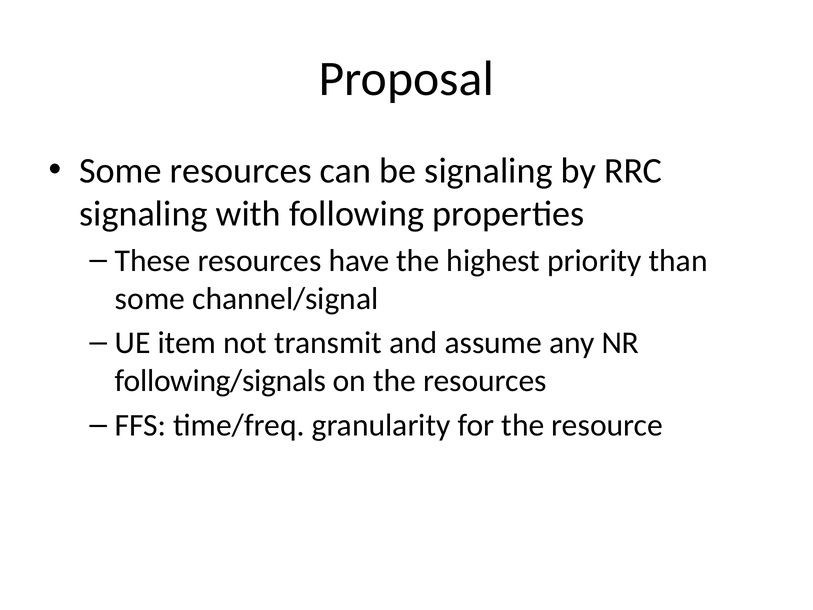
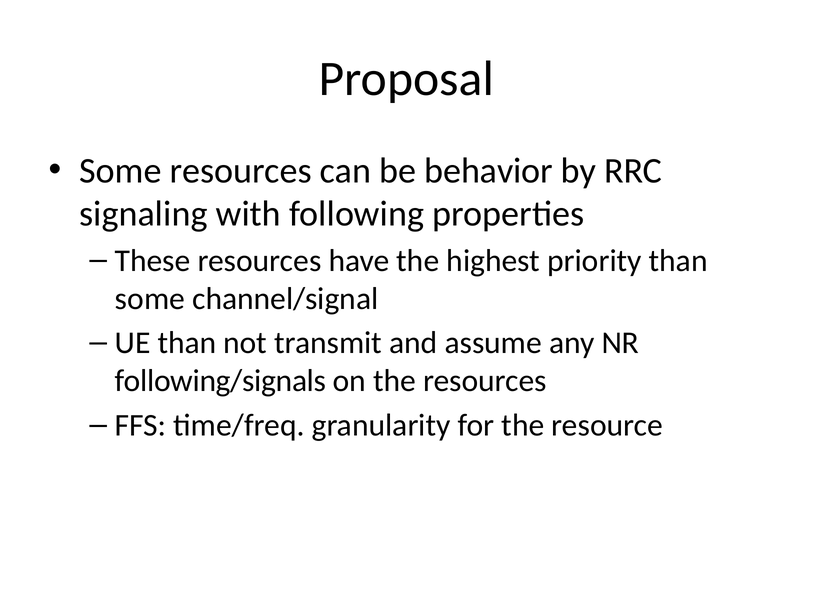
be signaling: signaling -> behavior (489, 171)
UE item: item -> than (187, 343)
